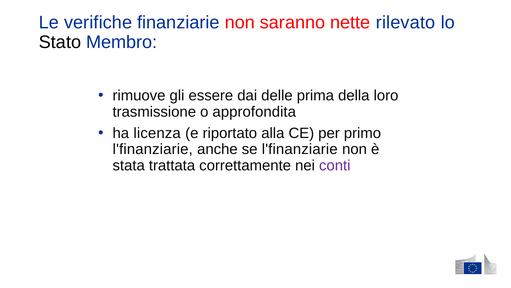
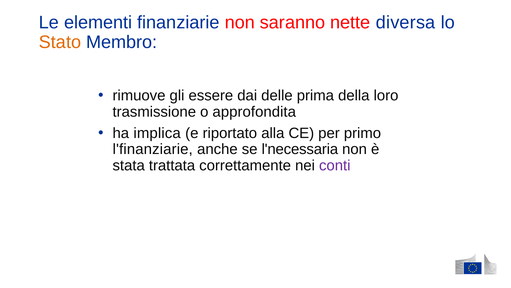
verifiche: verifiche -> elementi (98, 23)
rilevato: rilevato -> diversa (406, 23)
Stato colour: black -> orange (60, 42)
licenza: licenza -> implica (157, 133)
se l'finanziarie: l'finanziarie -> l'necessaria (300, 149)
